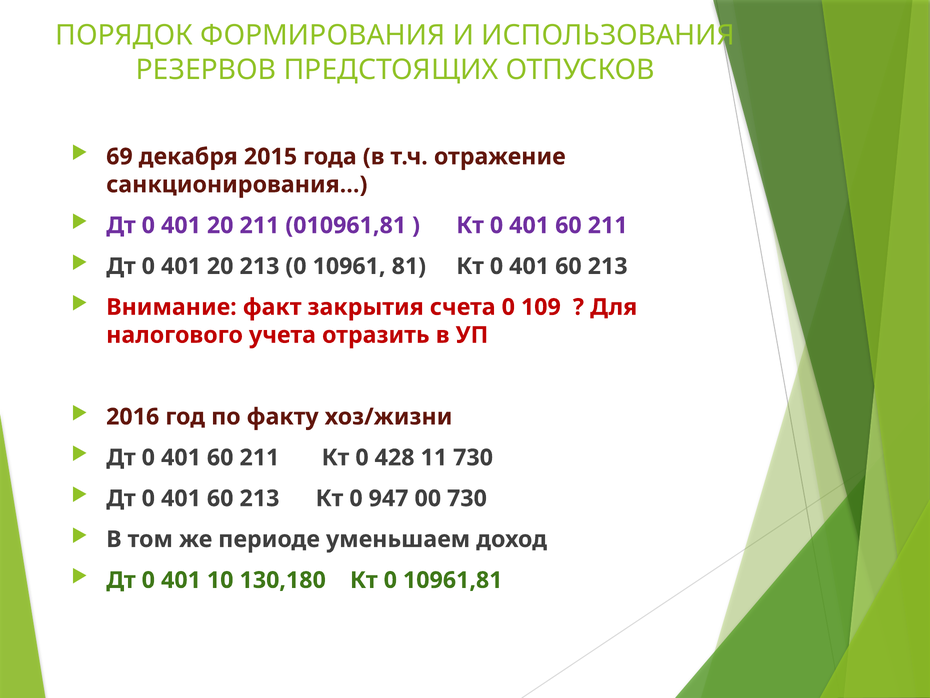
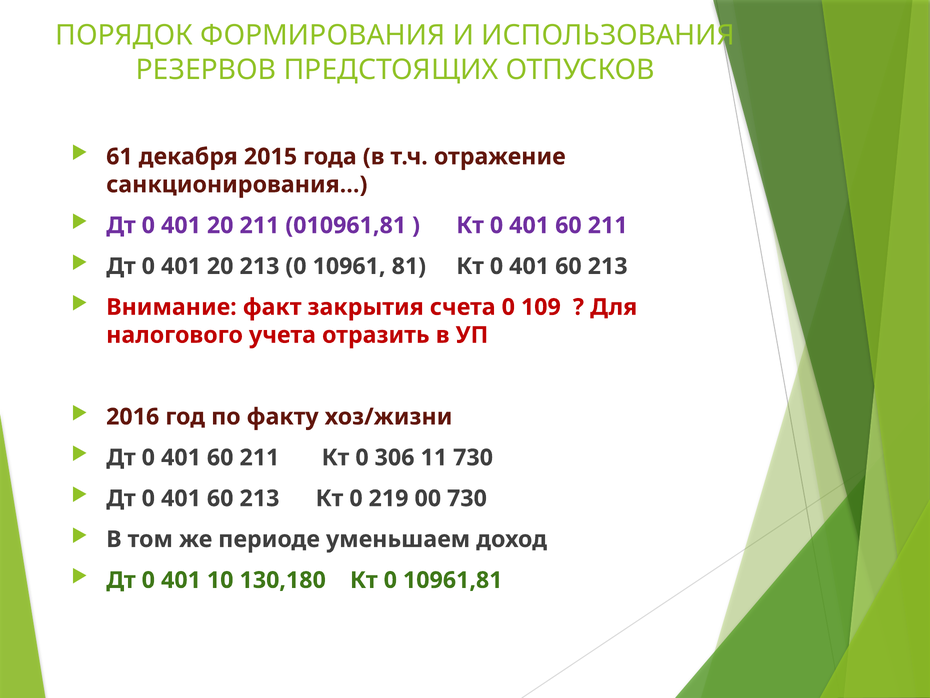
69: 69 -> 61 (119, 157)
428: 428 -> 306 (395, 457)
947: 947 -> 219 (389, 498)
